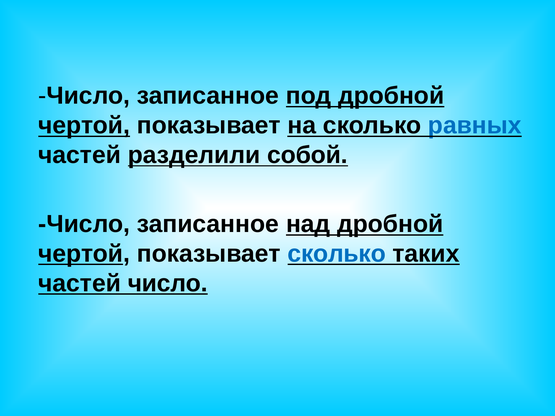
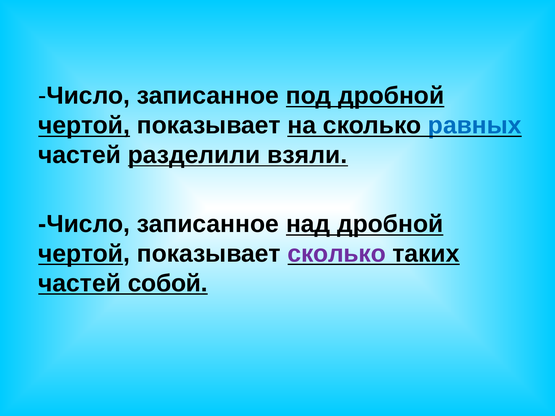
собой: собой -> взяли (307, 155)
сколько colour: blue -> purple (337, 254)
частей число: число -> собой (168, 283)
